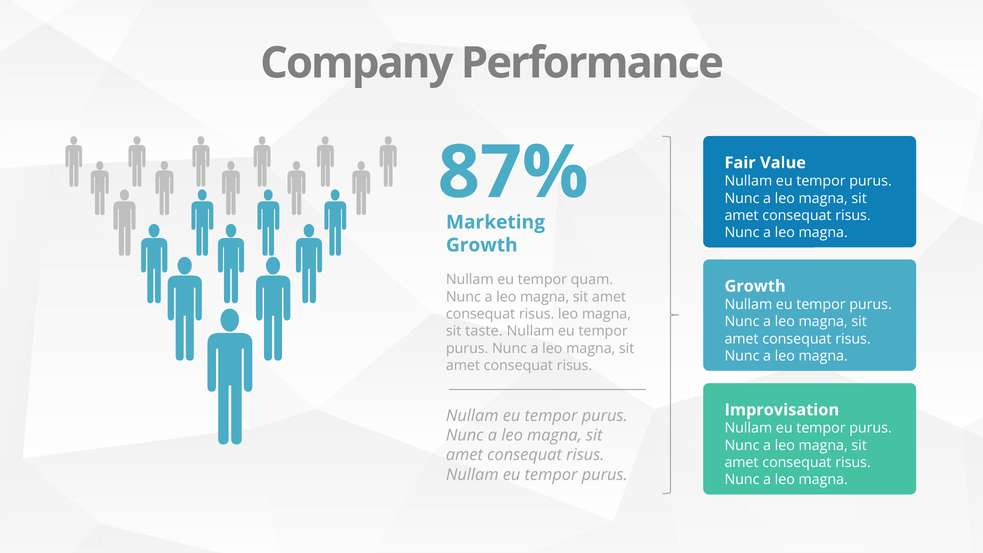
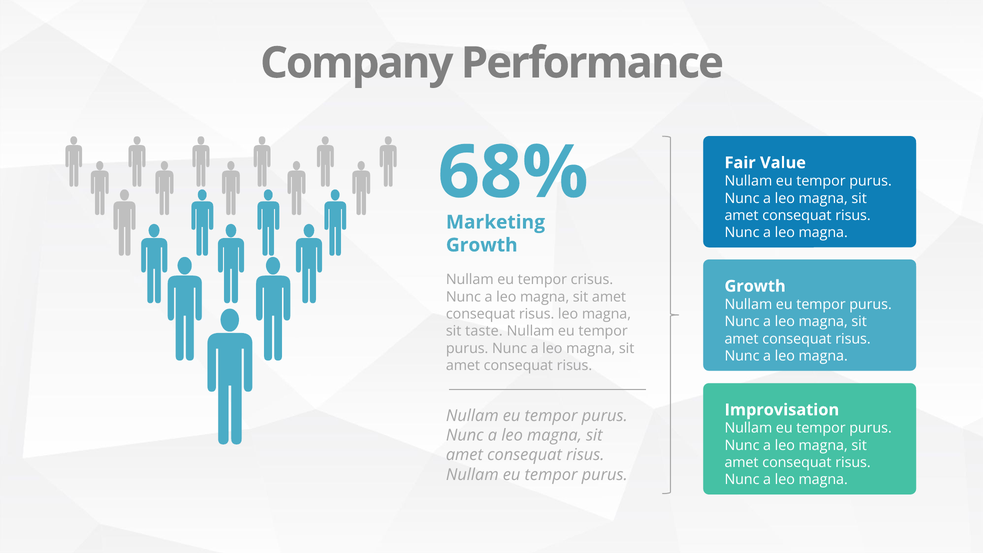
87%: 87% -> 68% (513, 173)
quam: quam -> crisus (592, 280)
